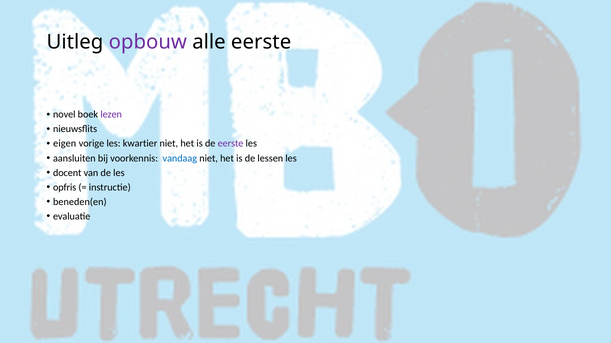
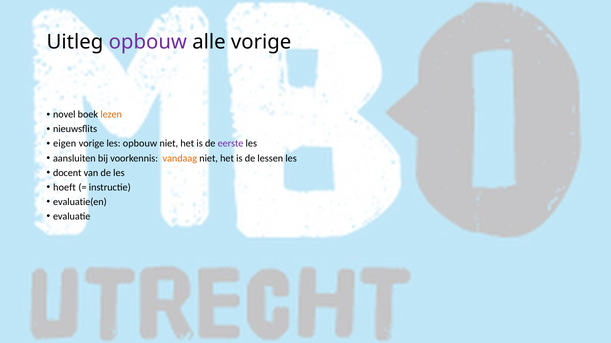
alle eerste: eerste -> vorige (261, 42)
lezen colour: purple -> orange (111, 115)
les kwartier: kwartier -> opbouw (140, 144)
vandaag colour: blue -> orange (180, 158)
opfris: opfris -> hoeft (65, 188)
beneden(en: beneden(en -> evaluatie(en (80, 202)
